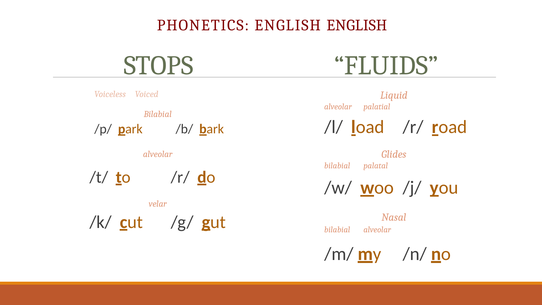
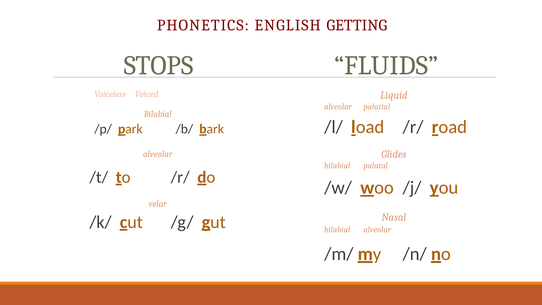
ENGLISH ENGLISH: ENGLISH -> GETTING (357, 25)
